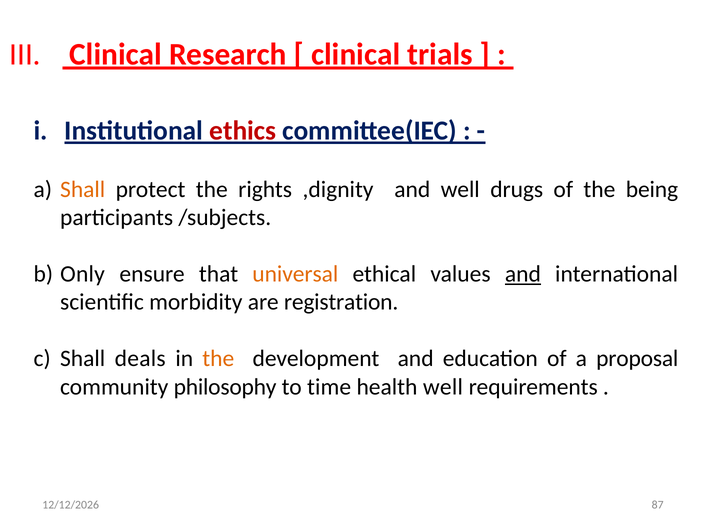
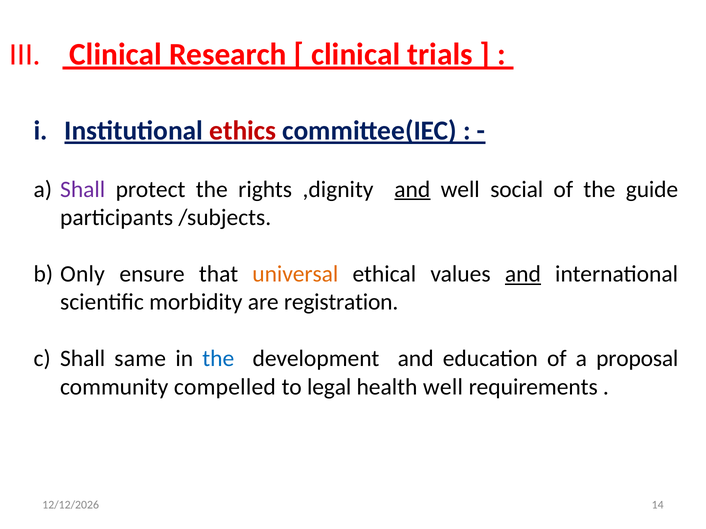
Shall colour: orange -> purple (83, 189)
and underline: none -> present (412, 189)
drugs: drugs -> social (517, 189)
being: being -> guide (652, 189)
deals: deals -> same (140, 359)
the colour: orange -> blue (218, 359)
philosophy: philosophy -> compelled (225, 387)
time: time -> legal (329, 387)
87: 87 -> 14 (658, 506)
